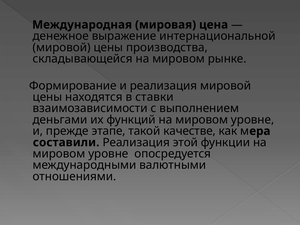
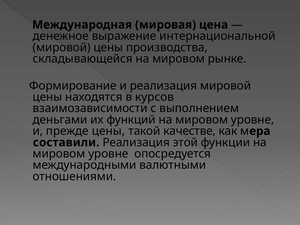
ставки: ставки -> курсов (155, 97)
прежде этапе: этапе -> цены (108, 131)
